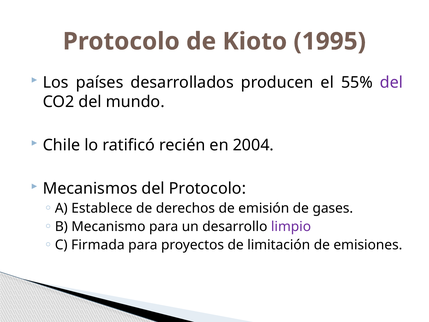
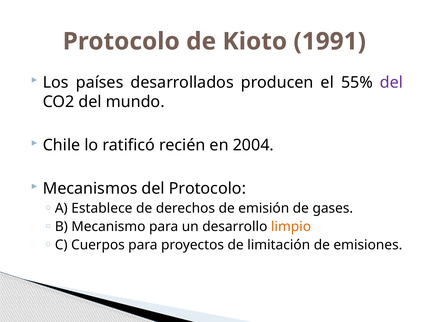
1995: 1995 -> 1991 (330, 41)
limpio colour: purple -> orange (291, 227)
Firmada: Firmada -> Cuerpos (98, 245)
